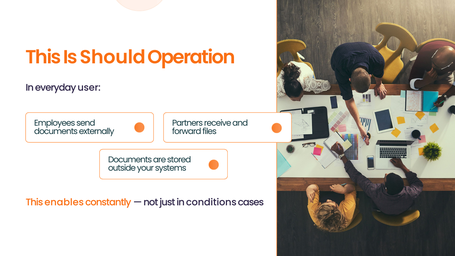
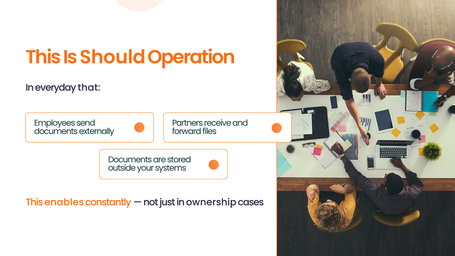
user: user -> that (89, 88)
conditions: conditions -> ownership (211, 202)
